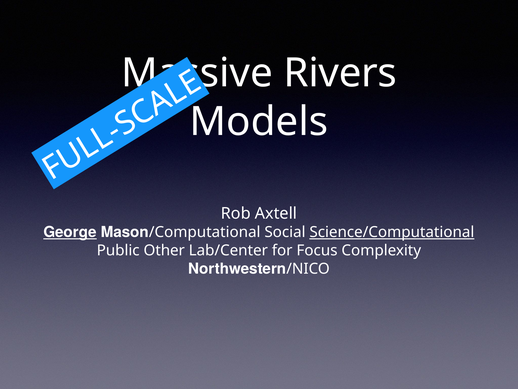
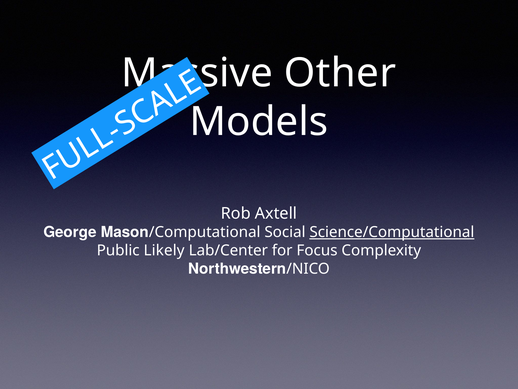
Rivers: Rivers -> Other (340, 73)
George underline: present -> none (70, 232)
Other: Other -> Likely (164, 250)
